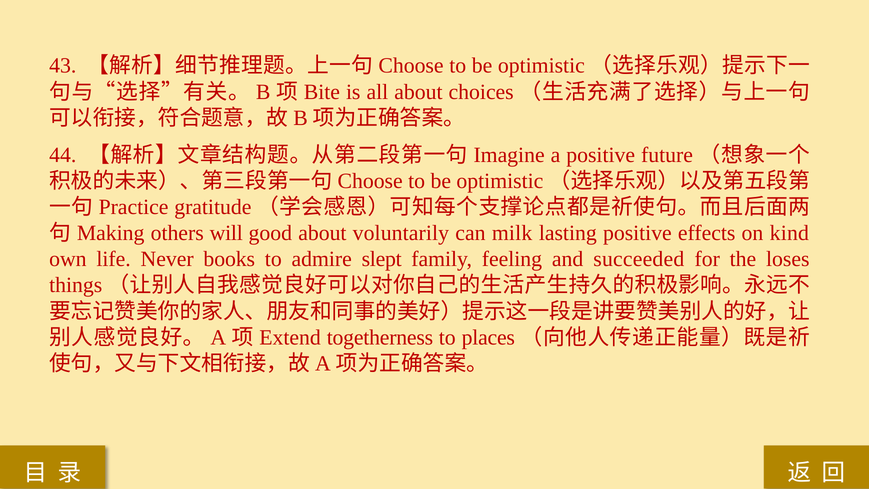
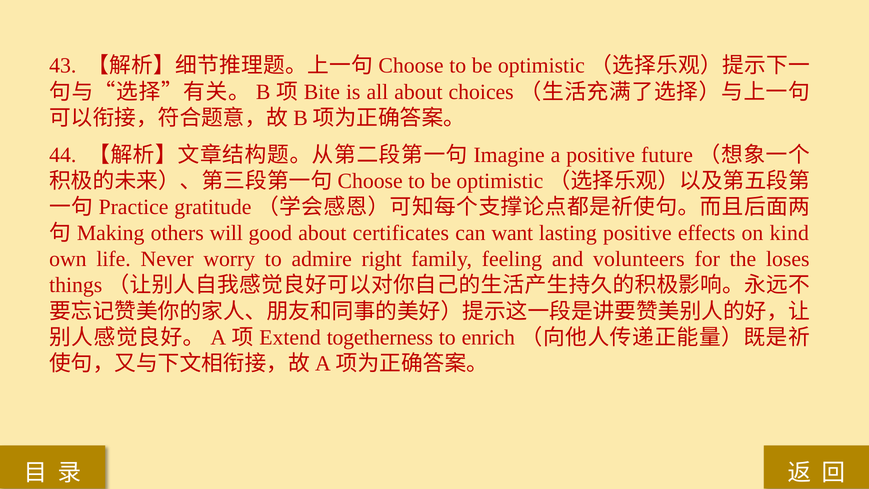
voluntarily: voluntarily -> certificates (401, 233)
milk: milk -> want (512, 233)
books: books -> worry (229, 259)
slept: slept -> right (382, 259)
succeeded: succeeded -> volunteers (639, 259)
places: places -> enrich (488, 337)
